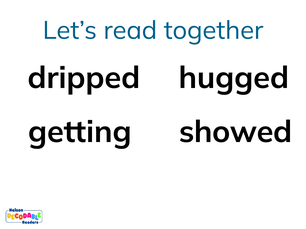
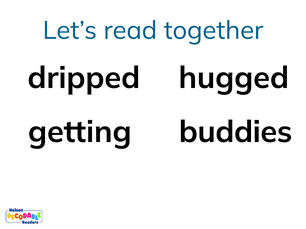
showed: showed -> buddies (235, 132)
